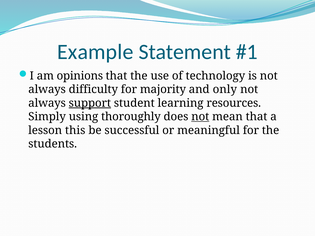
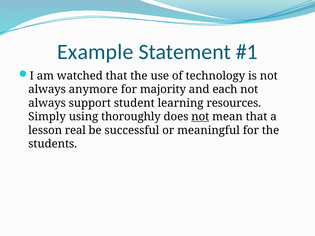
opinions: opinions -> watched (80, 76)
difficulty: difficulty -> anymore (93, 89)
only: only -> each (225, 89)
support underline: present -> none (90, 103)
this: this -> real (75, 130)
